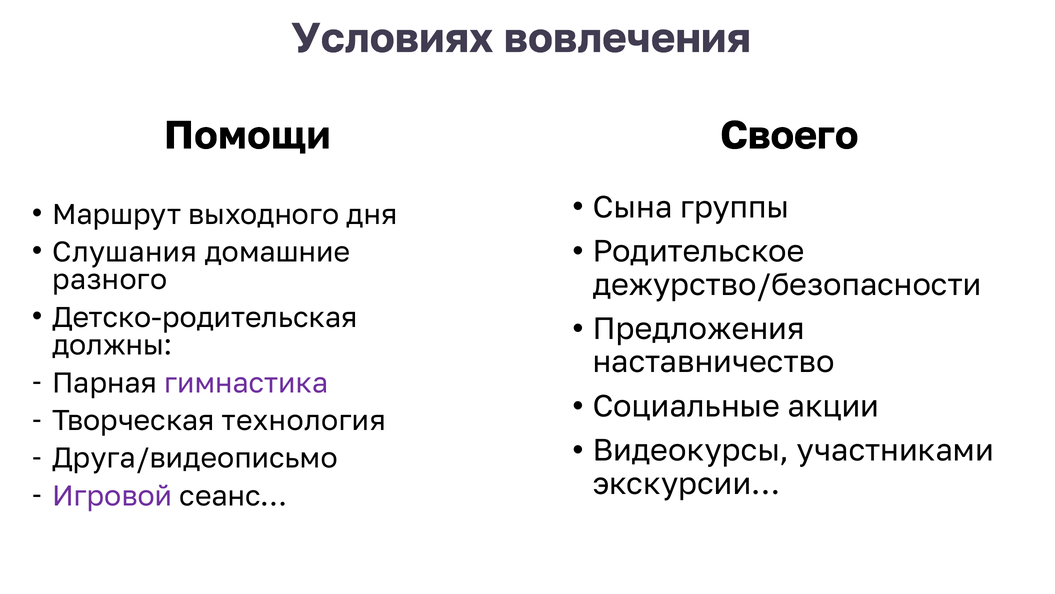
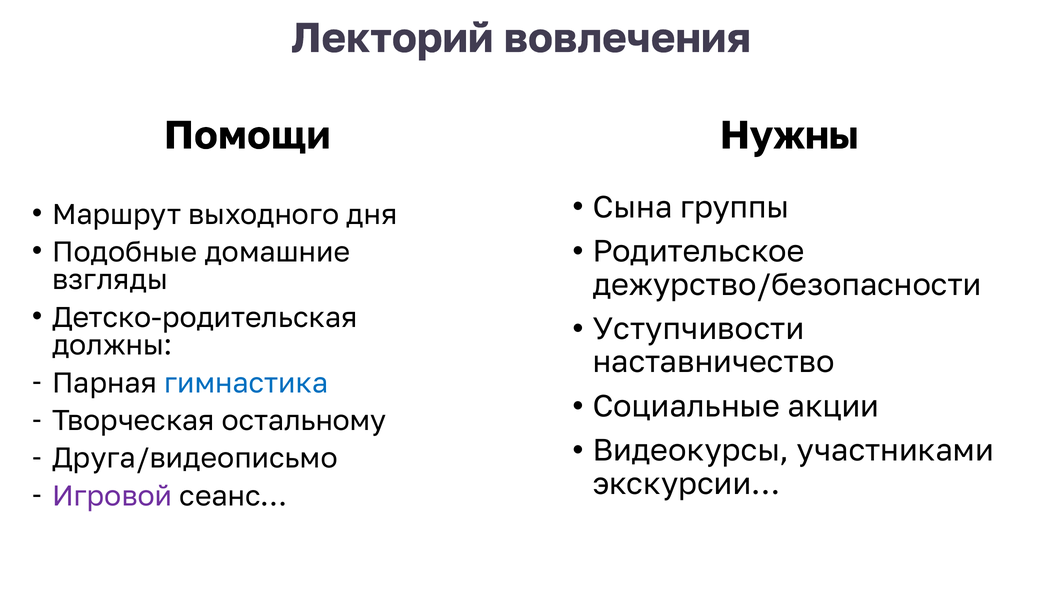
Условиях: Условиях -> Лекторий (392, 38)
Своего: Своего -> Нужны (789, 135)
Слушания: Слушания -> Подобные (125, 252)
разного: разного -> взгляды (110, 280)
Предложения: Предложения -> Уступчивости (699, 329)
гимнастика colour: purple -> blue (246, 383)
технология: технология -> остальному (304, 420)
